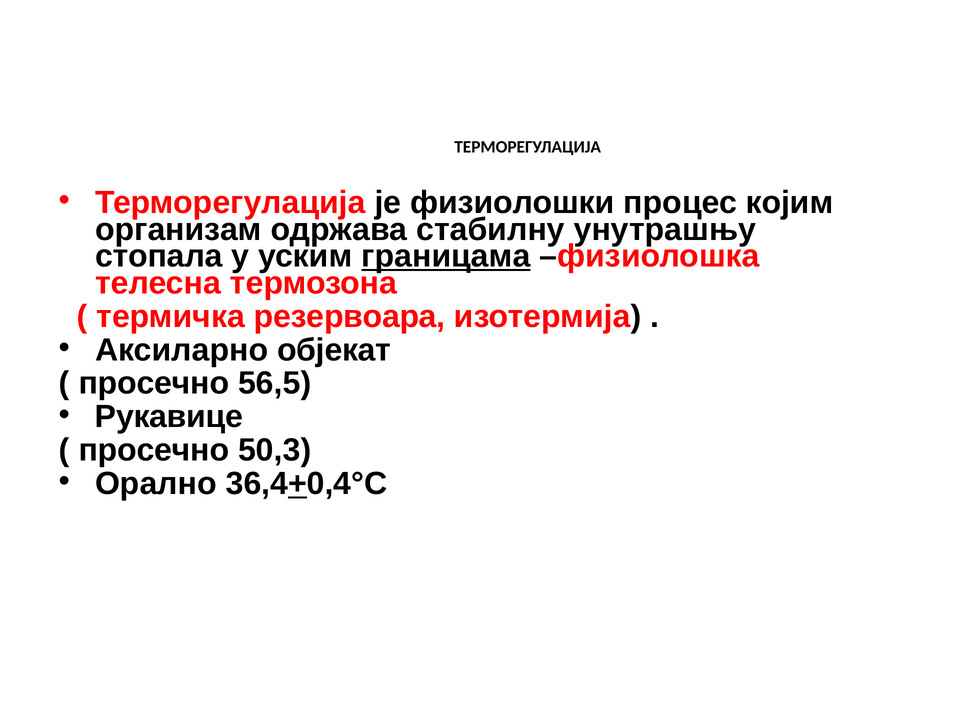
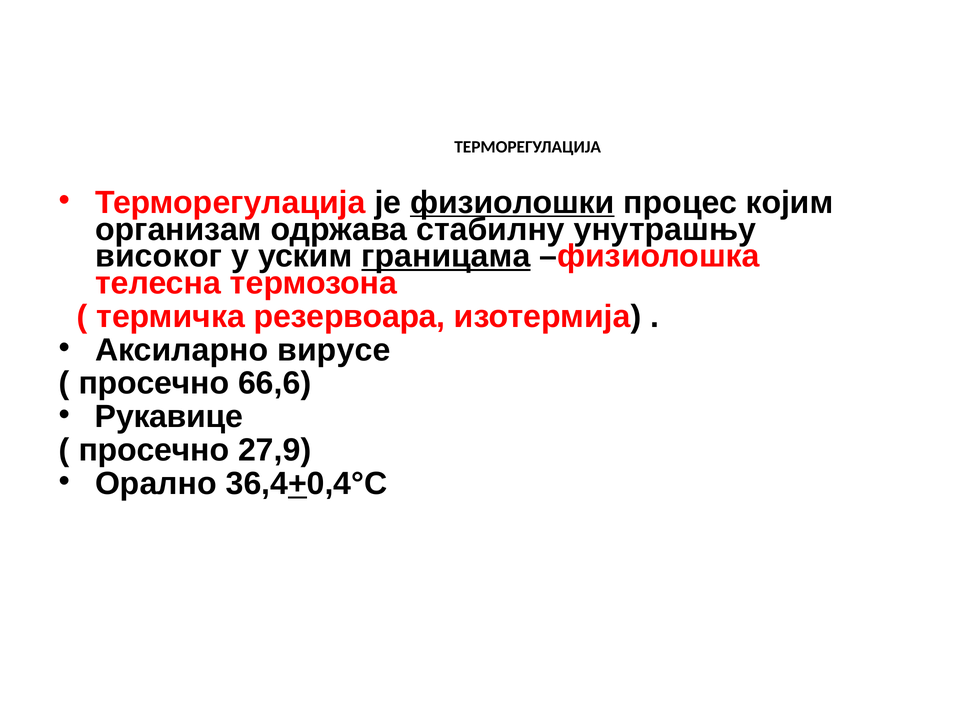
физиолошки underline: none -> present (512, 203)
стопала: стопала -> високог (159, 256)
објекат: објекат -> вирусе (334, 350)
56,5: 56,5 -> 66,6 (275, 384)
50,3: 50,3 -> 27,9 (275, 450)
